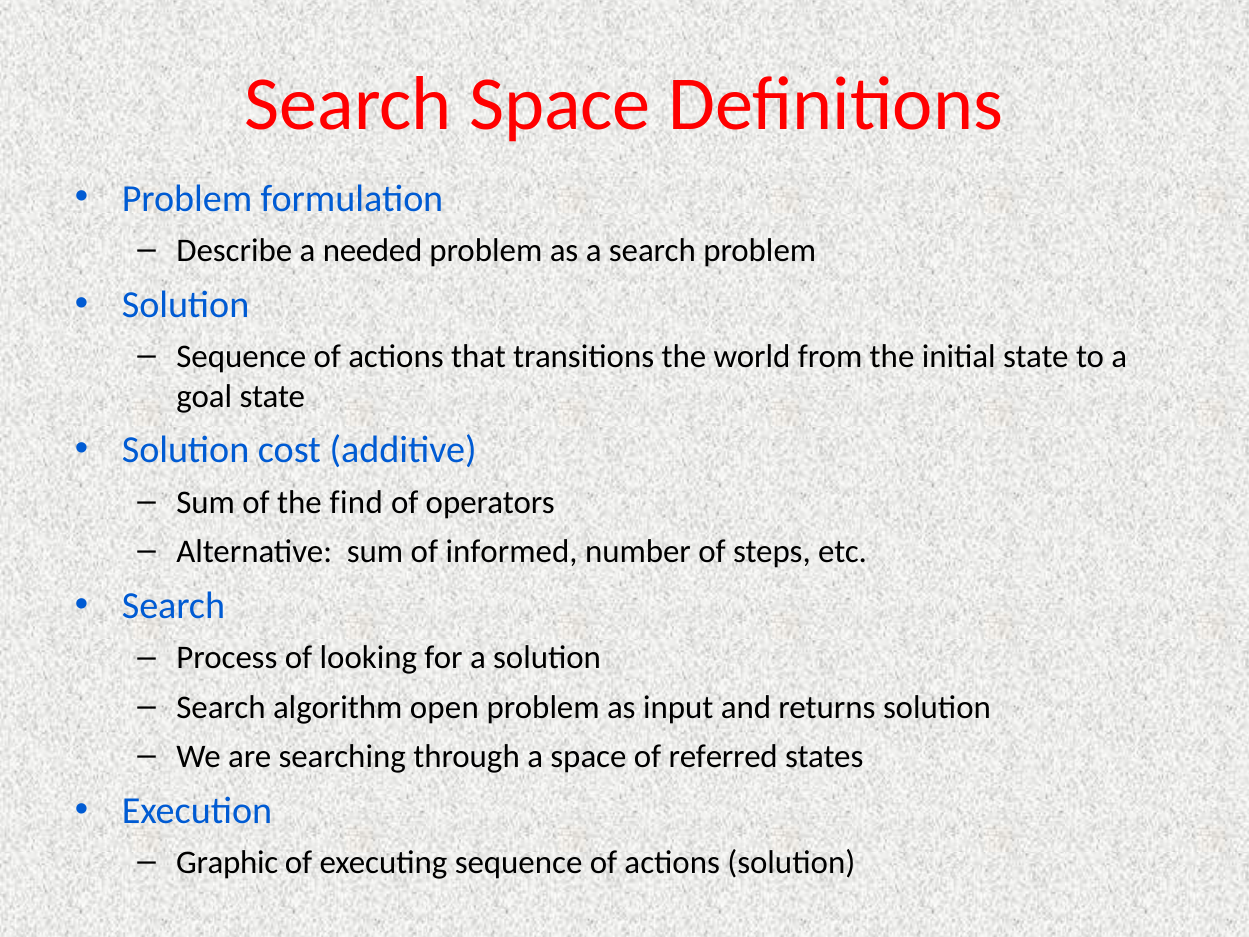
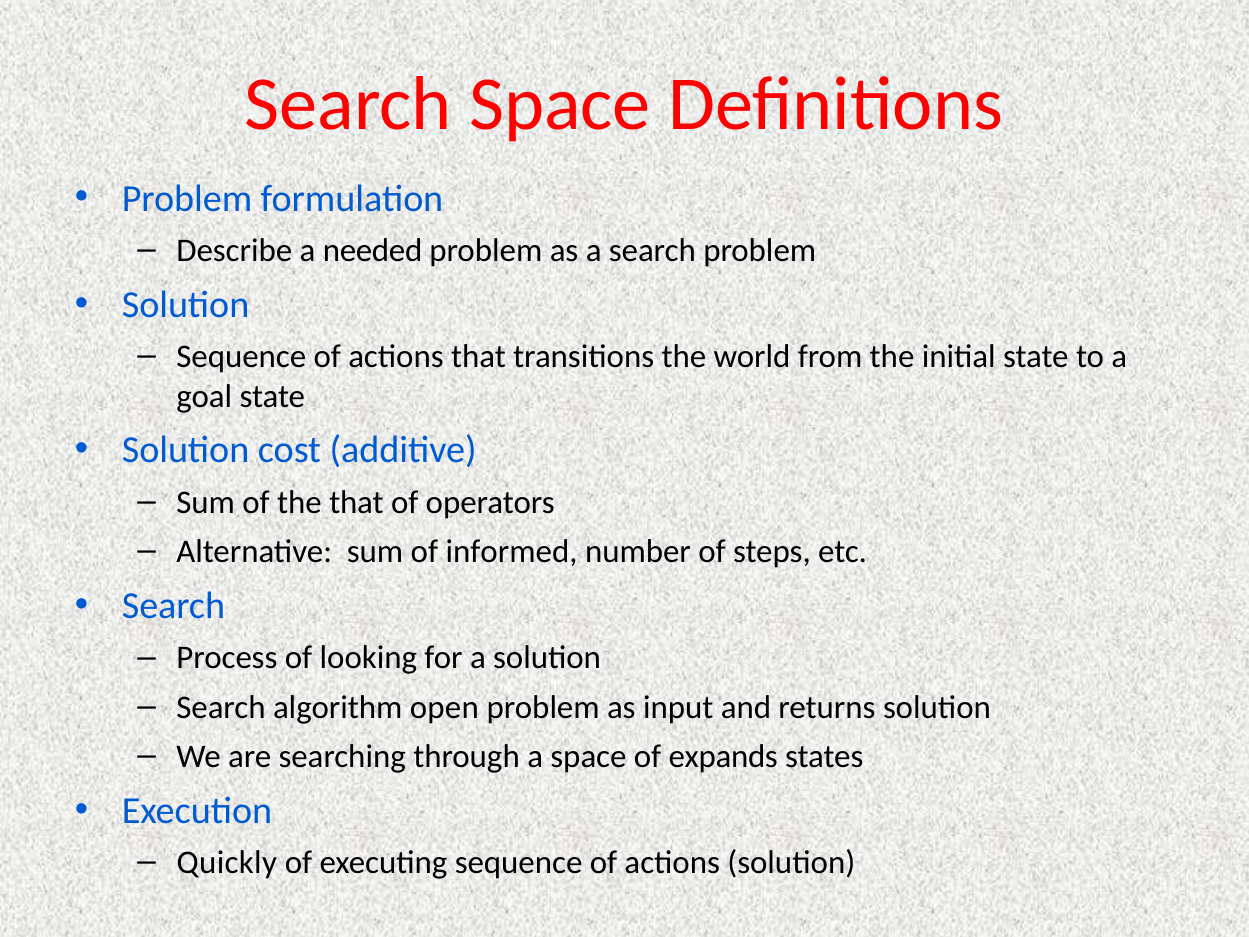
the find: find -> that (357, 502)
referred: referred -> expands (723, 756)
Graphic: Graphic -> Quickly (227, 862)
